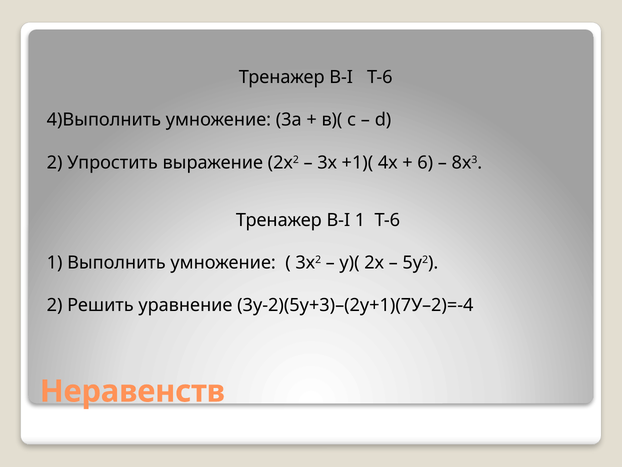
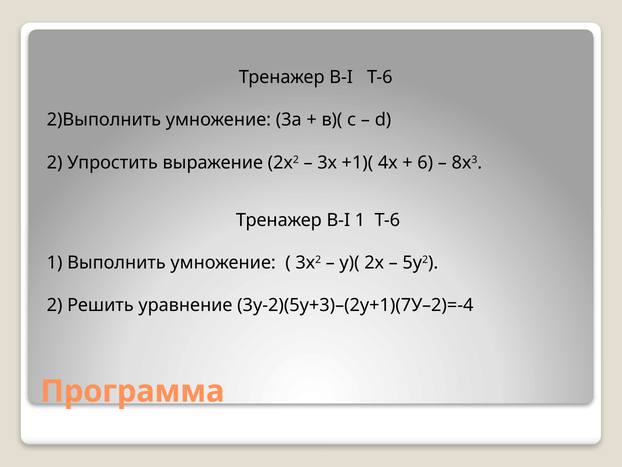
4)Выполнить: 4)Выполнить -> 2)Выполнить (104, 120)
Неравенств: Неравенств -> Программа (132, 391)
